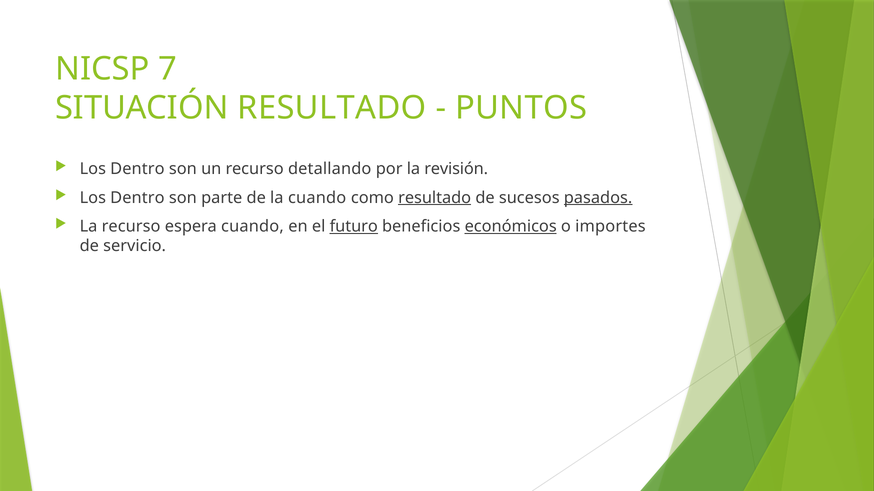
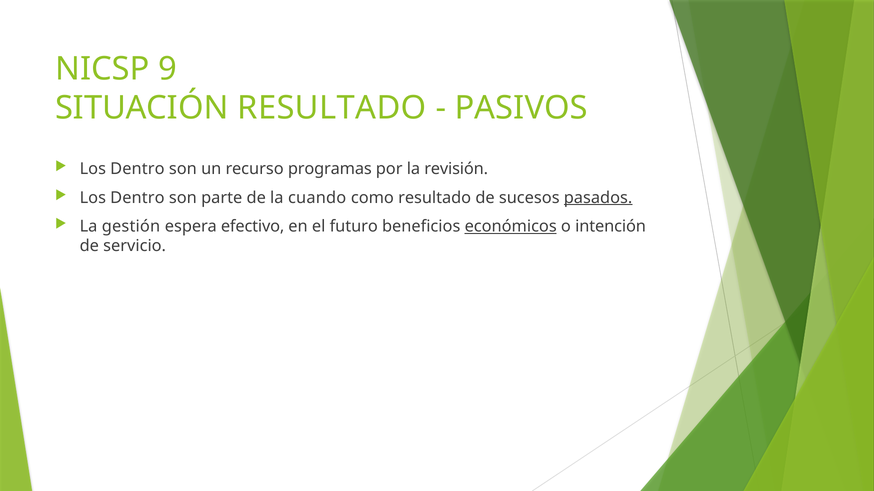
7: 7 -> 9 (167, 69)
PUNTOS: PUNTOS -> PASIVOS (521, 108)
detallando: detallando -> programas (330, 169)
resultado underline: present -> none (435, 198)
La recurso: recurso -> gestión (131, 227)
espera cuando: cuando -> efectivo (253, 227)
futuro underline: present -> none (354, 227)
importes: importes -> intención (611, 227)
